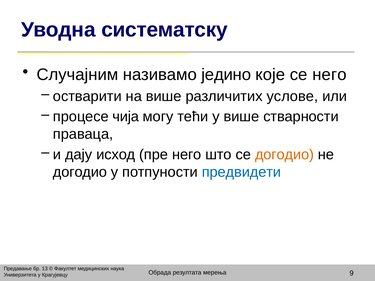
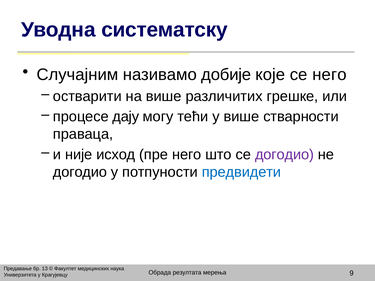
једино: једино -> добије (226, 75)
услове: услове -> грешке (292, 96)
чија: чија -> дају (126, 117)
дају: дају -> није (79, 155)
догодио colour: orange -> purple (285, 155)
